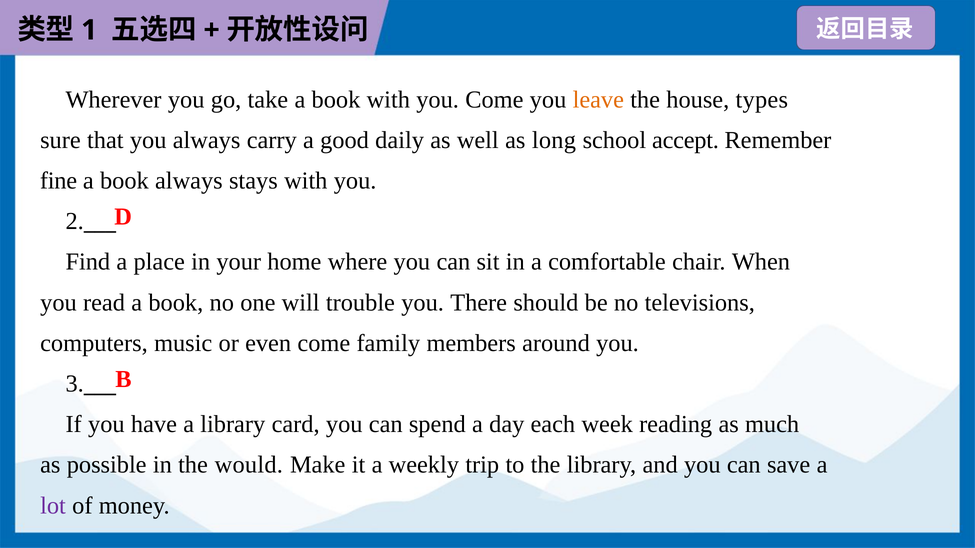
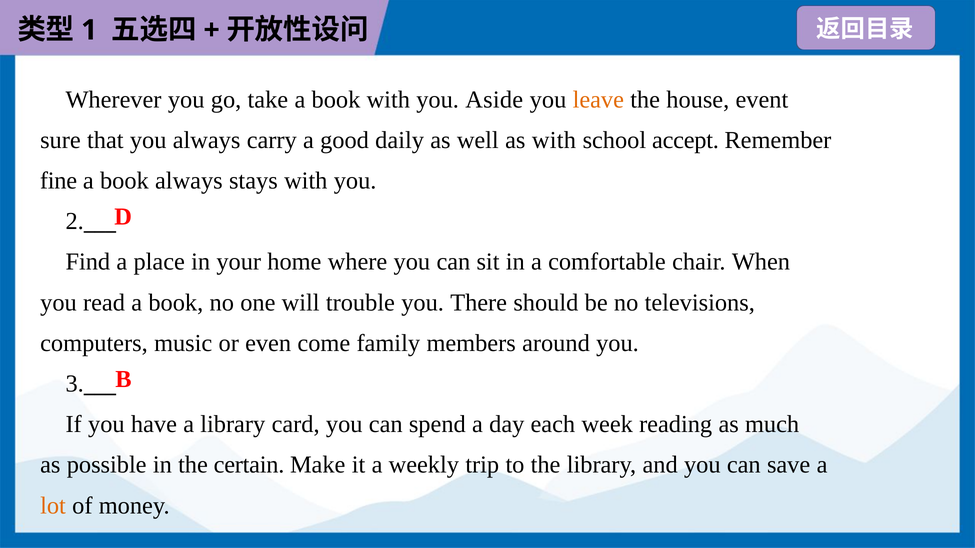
you Come: Come -> Aside (494, 100)
types: types -> event (762, 100)
as long: long -> with (554, 140)
would: would -> certain (249, 465)
lot colour: purple -> orange (53, 506)
